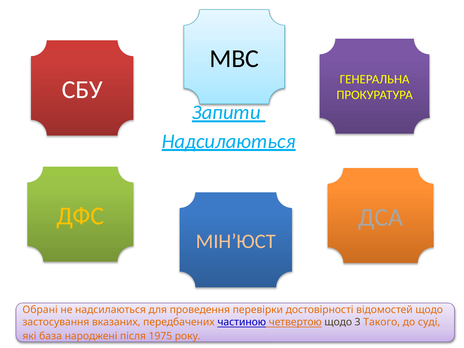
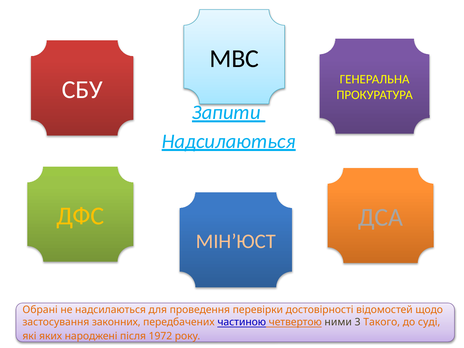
вказаних: вказаних -> законних (116, 322)
четвертою щодо: щодо -> ними (338, 322)
база: база -> яких (51, 336)
1975: 1975 -> 1972 (160, 336)
